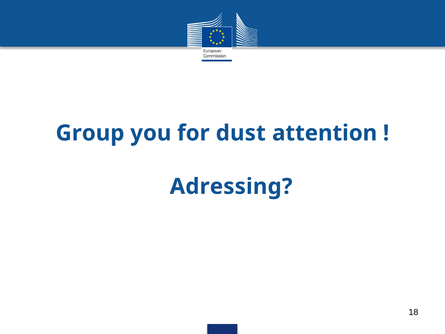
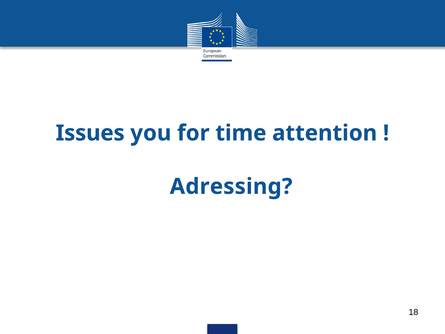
Group: Group -> Issues (90, 133)
dust: dust -> time (241, 133)
